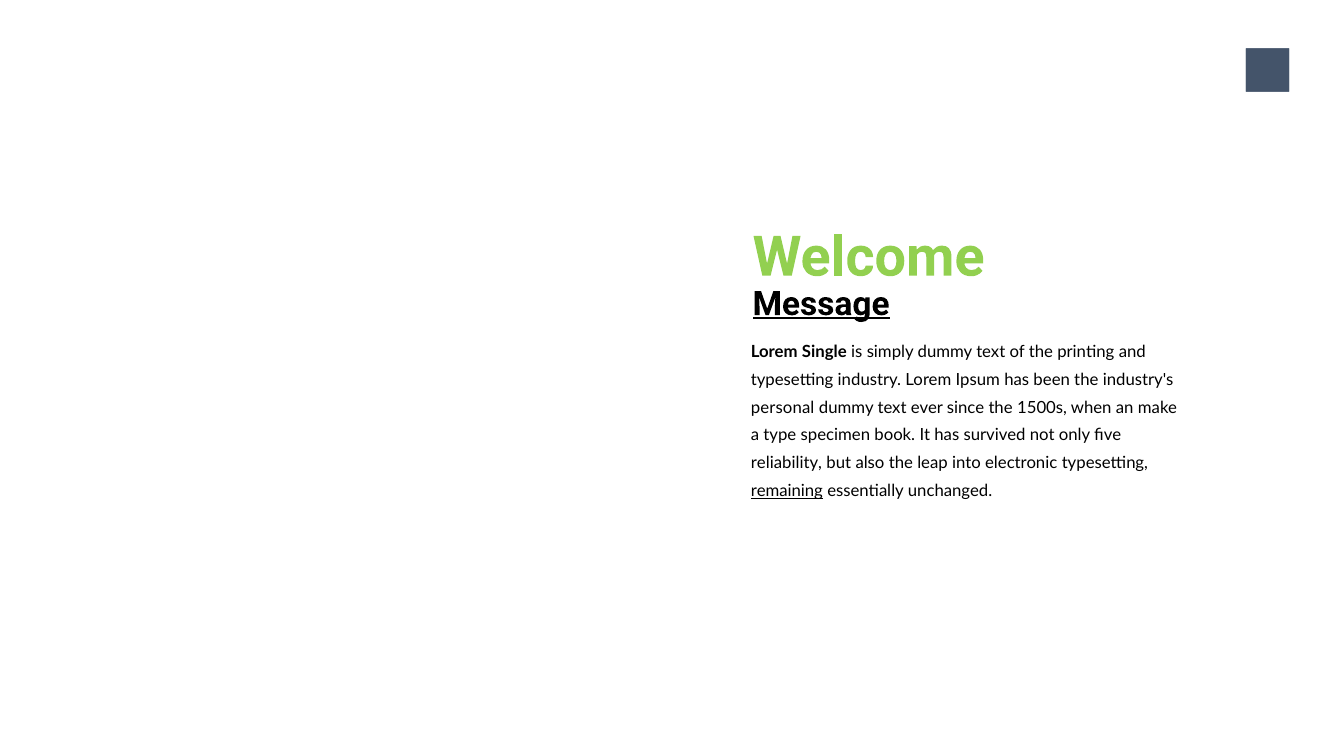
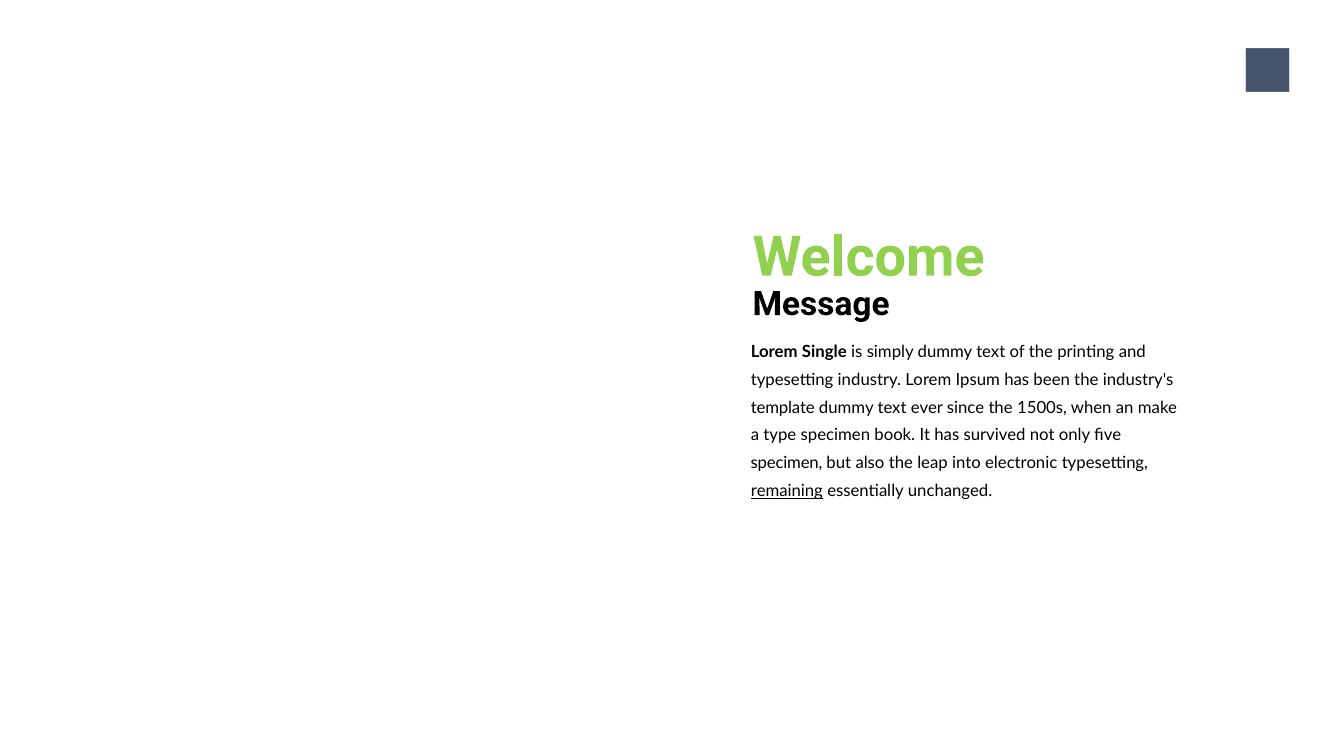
Message underline: present -> none (821, 304)
personal: personal -> template (783, 408)
reliability: reliability -> specimen (787, 464)
